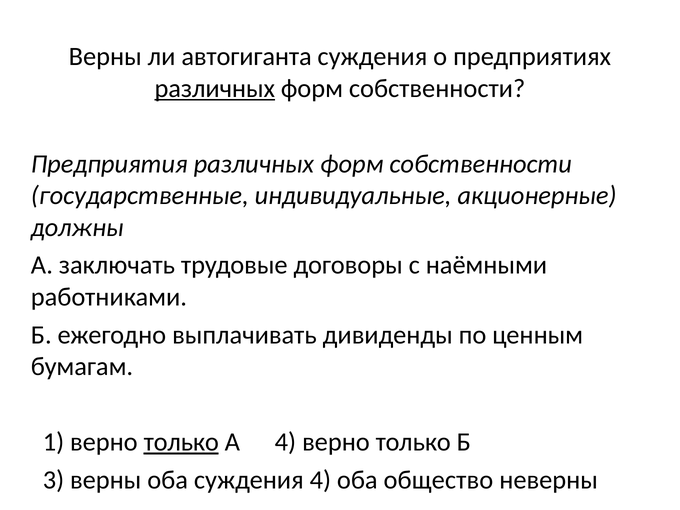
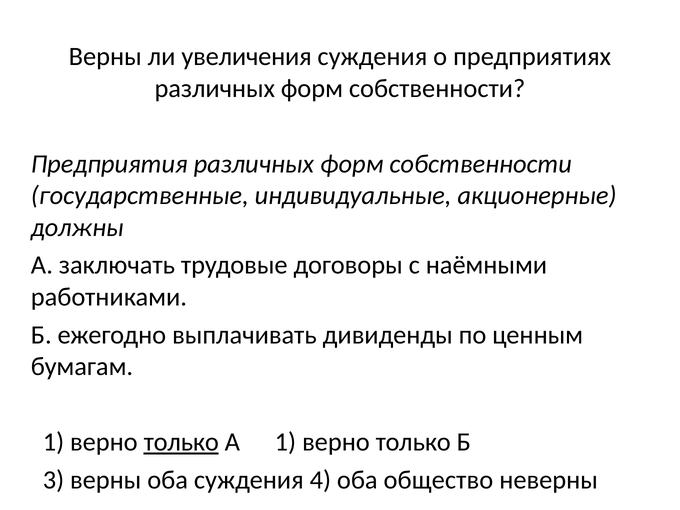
автогиганта: автогиганта -> увеличения (247, 57)
различных underline: present -> none (215, 88)
А 4: 4 -> 1 (285, 442)
